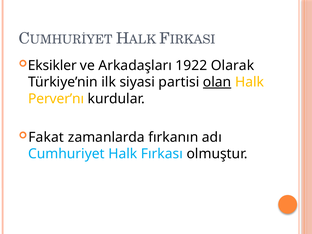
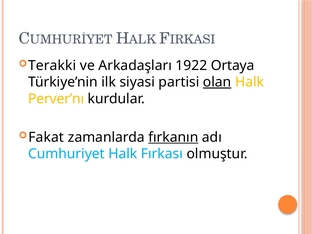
Eksikler: Eksikler -> Terakki (52, 65)
Olarak: Olarak -> Ortaya (233, 65)
fırkanın underline: none -> present (173, 137)
